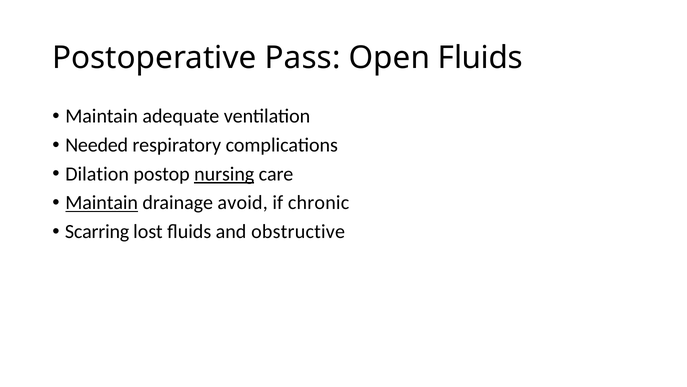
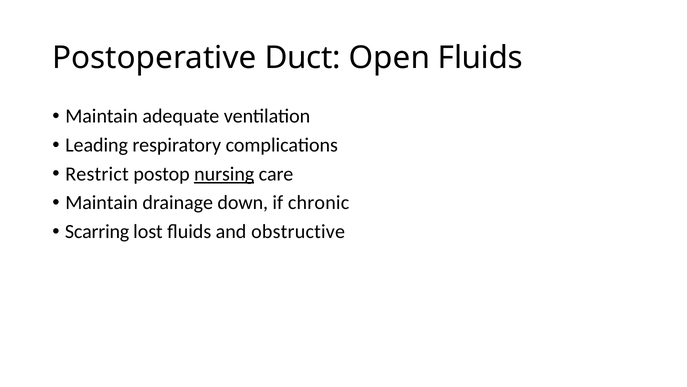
Pass: Pass -> Duct (303, 58)
Needed: Needed -> Leading (97, 145)
Dilation: Dilation -> Restrict (97, 174)
Maintain underline: present -> none (102, 203)
avoid: avoid -> down (243, 203)
